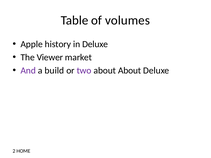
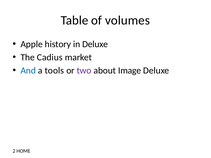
Viewer: Viewer -> Cadius (50, 57)
And colour: purple -> blue (28, 71)
build: build -> tools (54, 71)
about About: About -> Image (130, 71)
